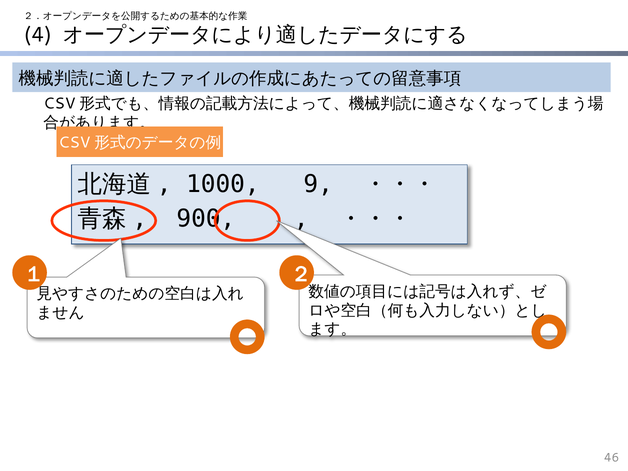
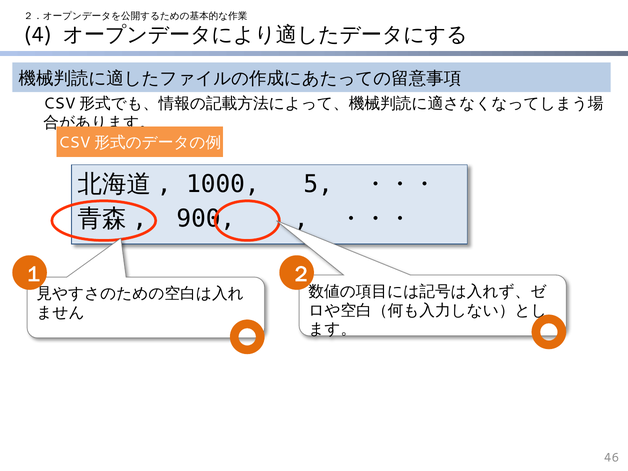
9: 9 -> 5 (318, 184)
